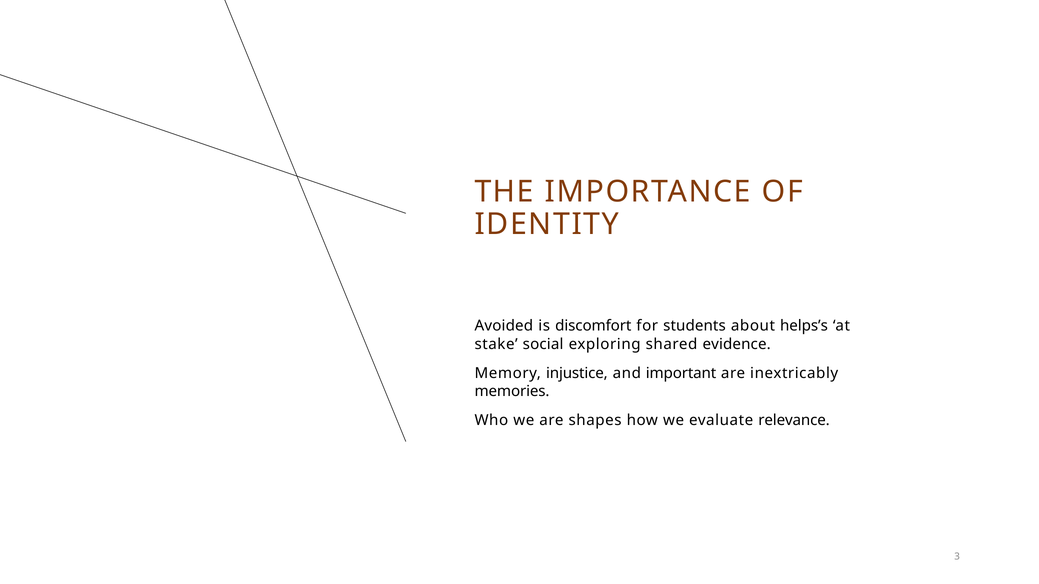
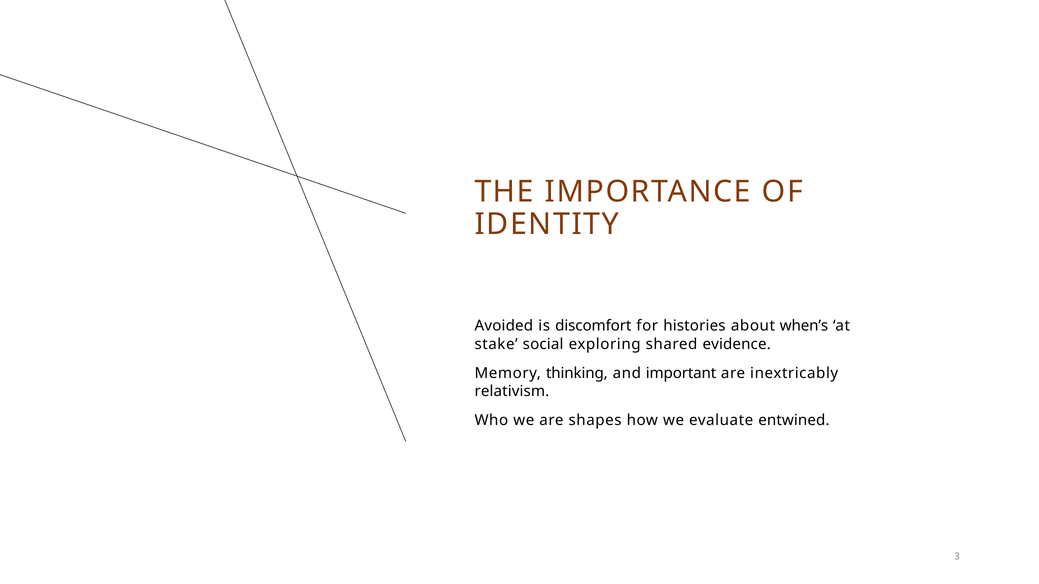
students: students -> histories (694, 326)
helps’s: helps’s -> when’s (804, 326)
injustice: injustice -> thinking (577, 373)
memories: memories -> relativism (512, 392)
relevance: relevance -> entwined (794, 421)
